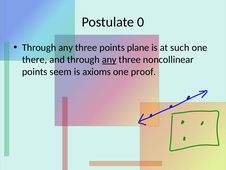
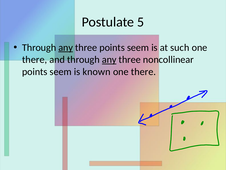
0: 0 -> 5 (141, 22)
any underline: none -> present (66, 47)
three points plane: plane -> seem (138, 47)
axioms: axioms -> known (97, 72)
proof: proof -> there (143, 72)
